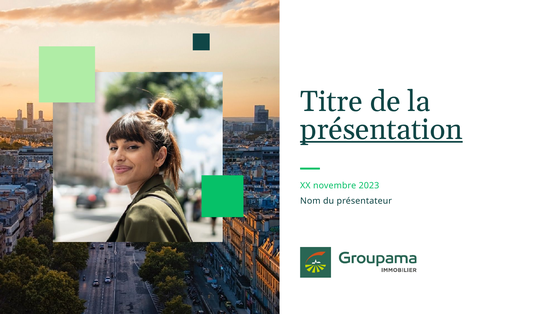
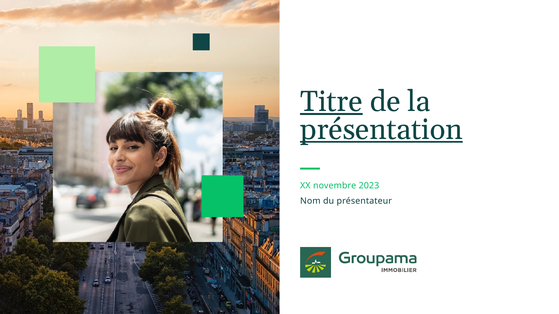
Titre underline: none -> present (331, 102)
